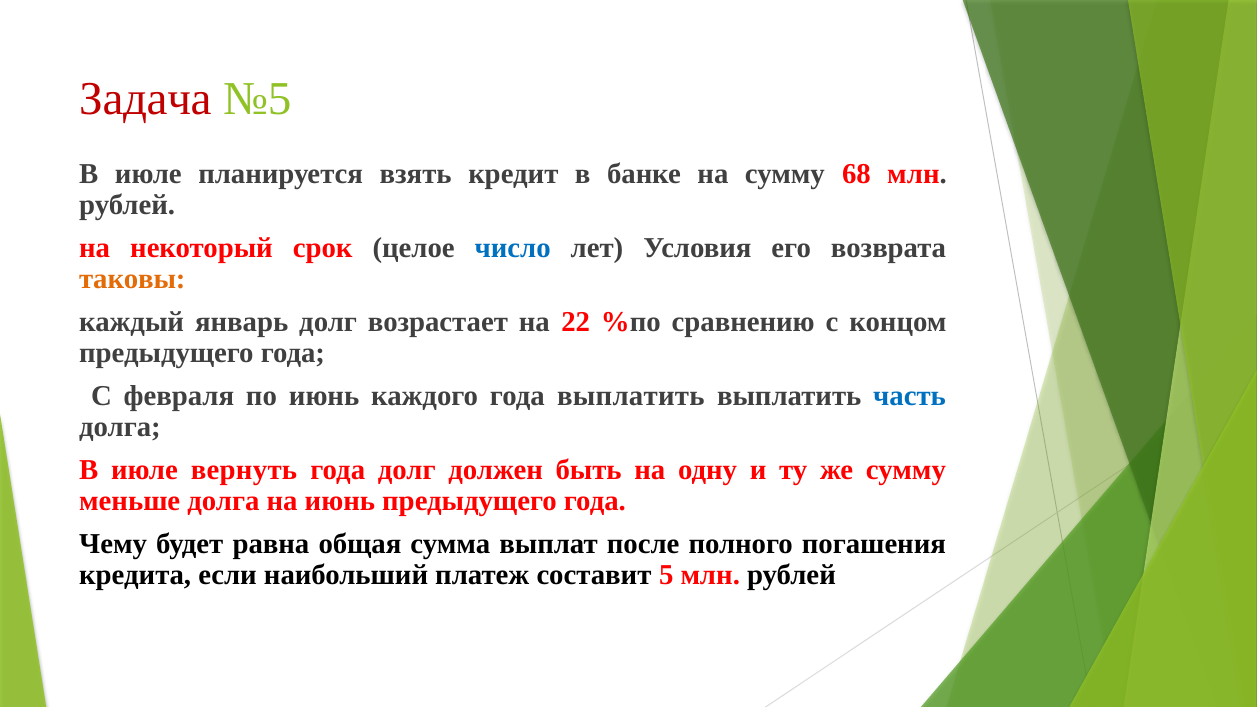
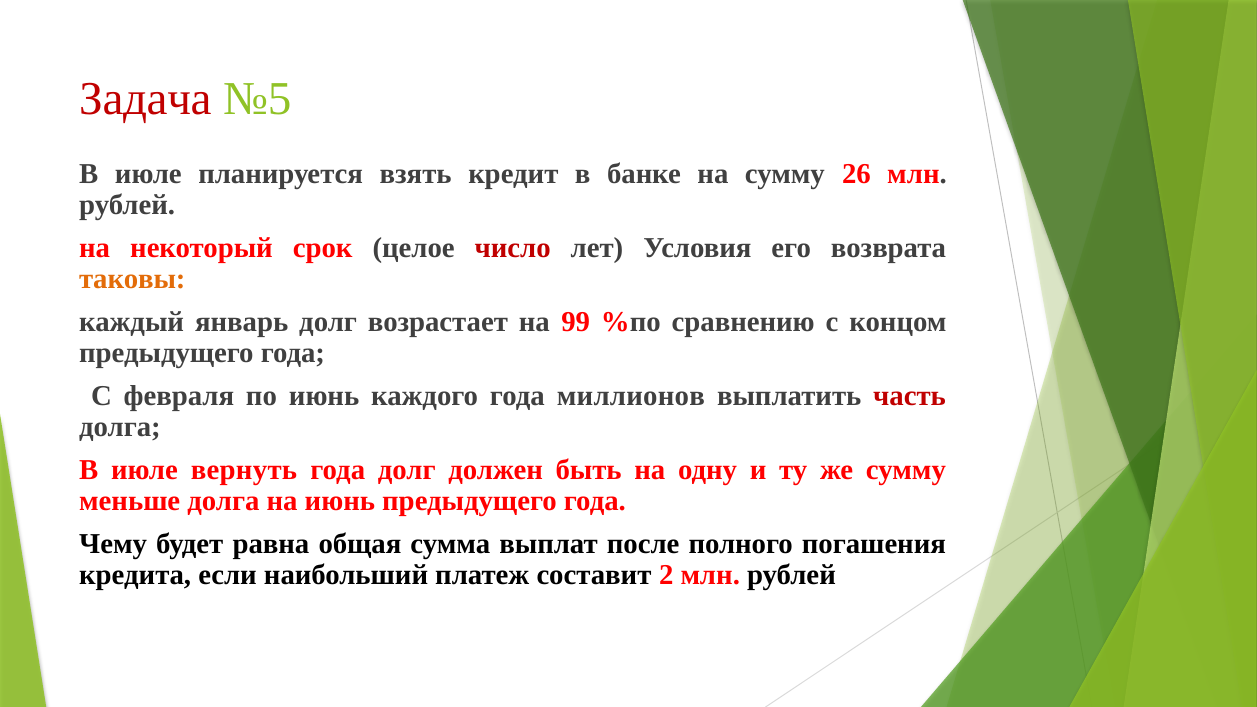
68: 68 -> 26 (856, 174)
число colour: blue -> red (513, 248)
22: 22 -> 99 (576, 322)
года выплатить: выплатить -> миллионов (631, 396)
часть colour: blue -> red (910, 396)
5: 5 -> 2 (666, 575)
